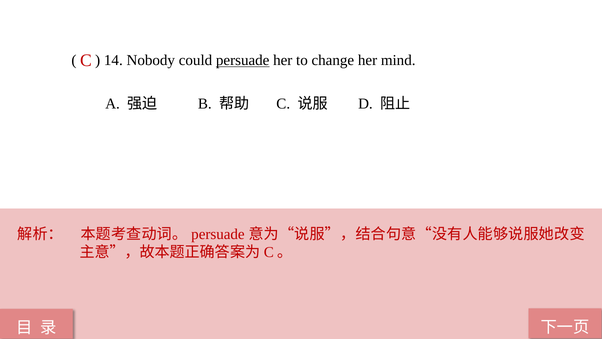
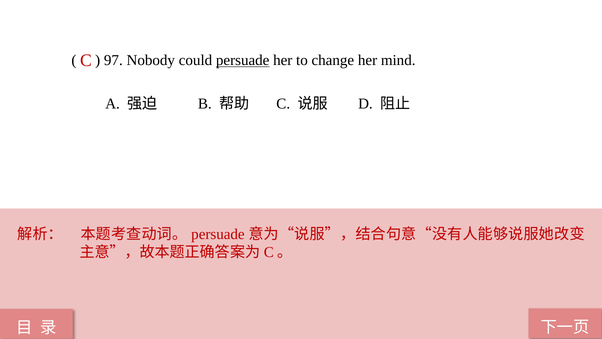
14: 14 -> 97 (113, 60)
